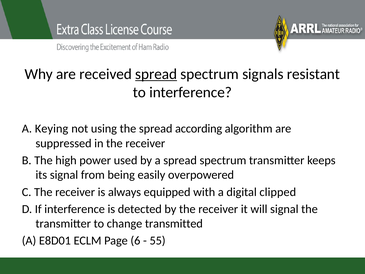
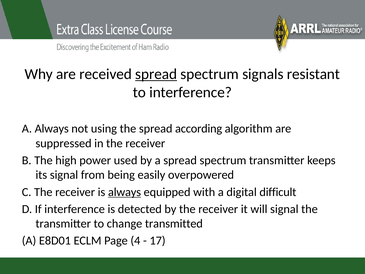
A Keying: Keying -> Always (52, 129)
always underline: none -> present (125, 192)
clipped: clipped -> difficult (278, 192)
6: 6 -> 4 (135, 240)
55: 55 -> 17 (158, 240)
